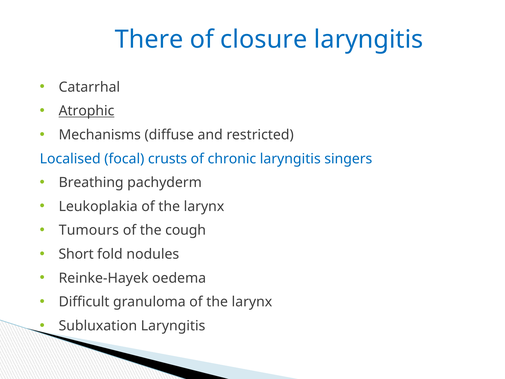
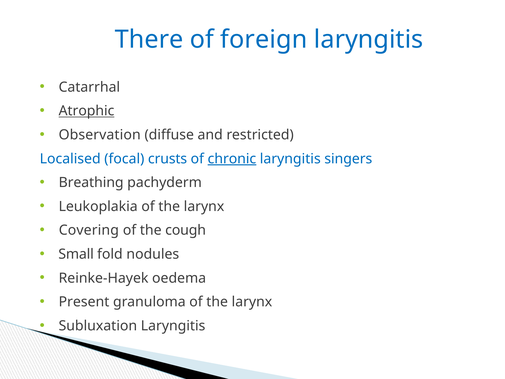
closure: closure -> foreign (264, 40)
Mechanisms: Mechanisms -> Observation (100, 135)
chronic underline: none -> present (232, 159)
Tumours: Tumours -> Covering (89, 230)
Short: Short -> Small (76, 254)
Difficult: Difficult -> Present (84, 302)
